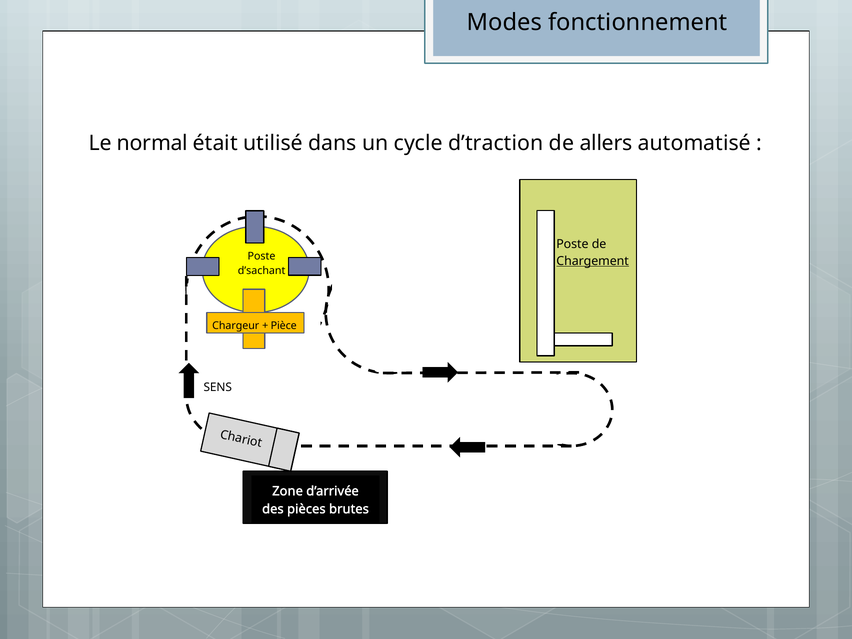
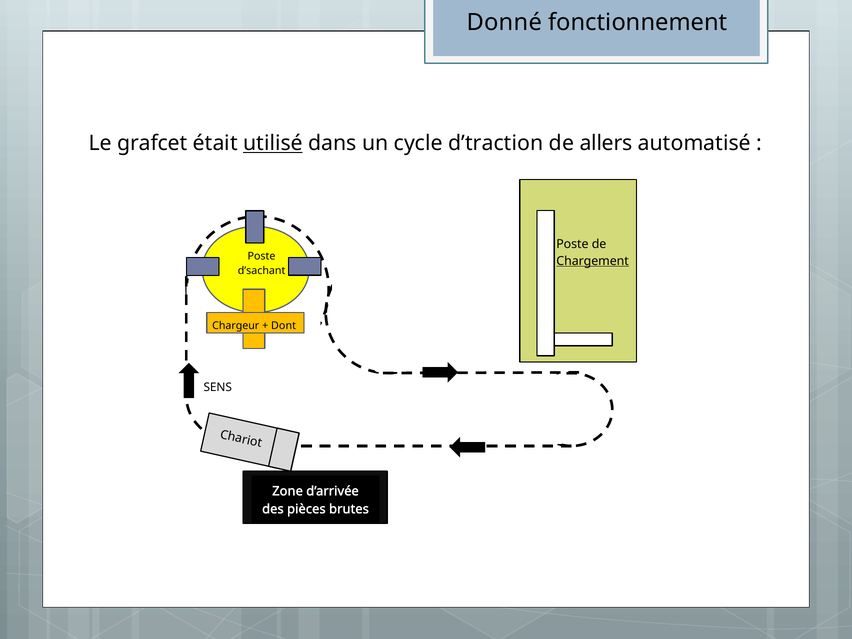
Modes: Modes -> Donné (504, 23)
normal: normal -> grafcet (152, 143)
utilisé underline: none -> present (273, 143)
Pièce: Pièce -> Dont (284, 326)
